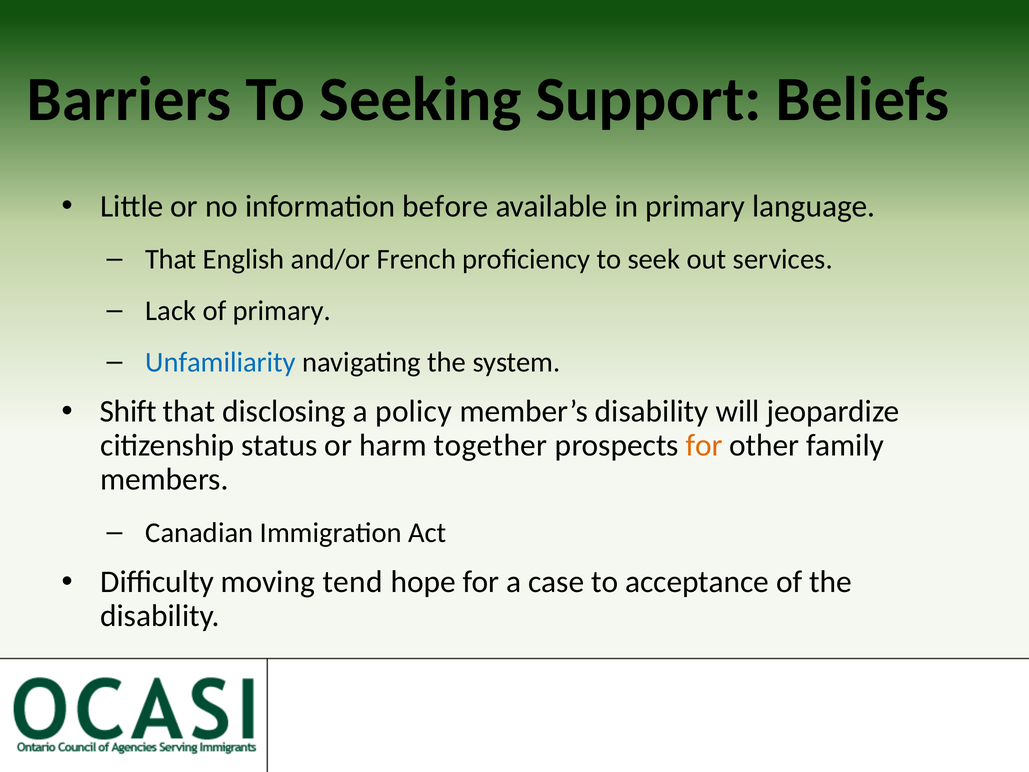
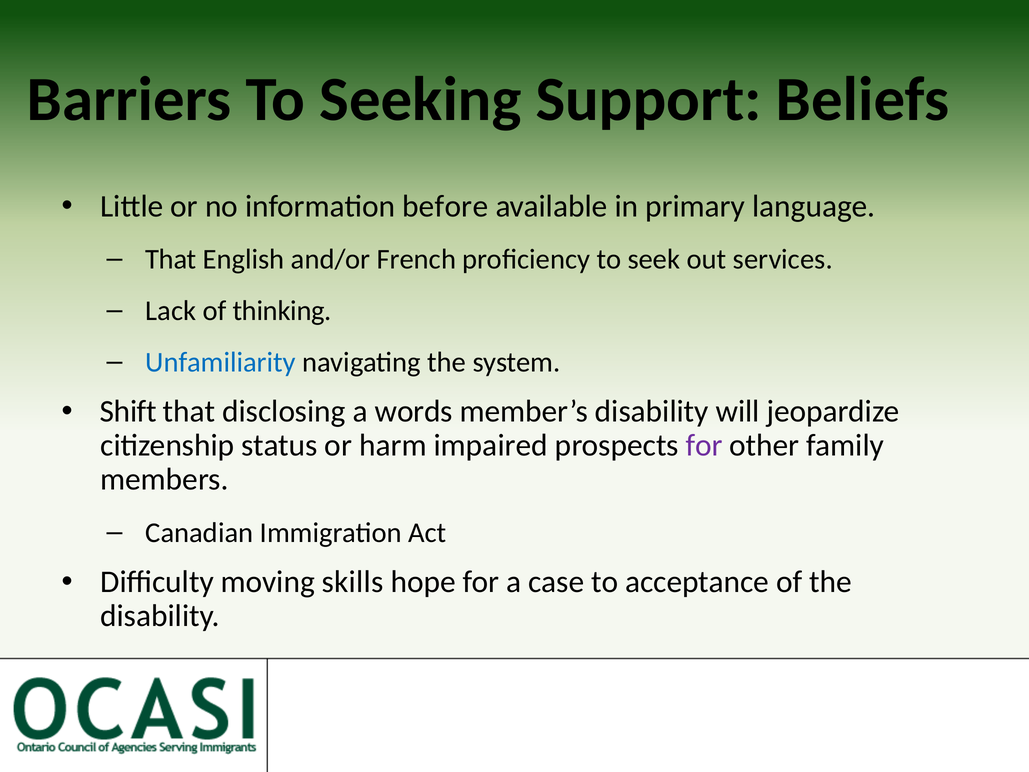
of primary: primary -> thinking (282, 311)
policy: policy -> words (414, 411)
together: together -> impaired (491, 445)
for colour: orange -> purple (704, 445)
tend: tend -> skills (353, 582)
